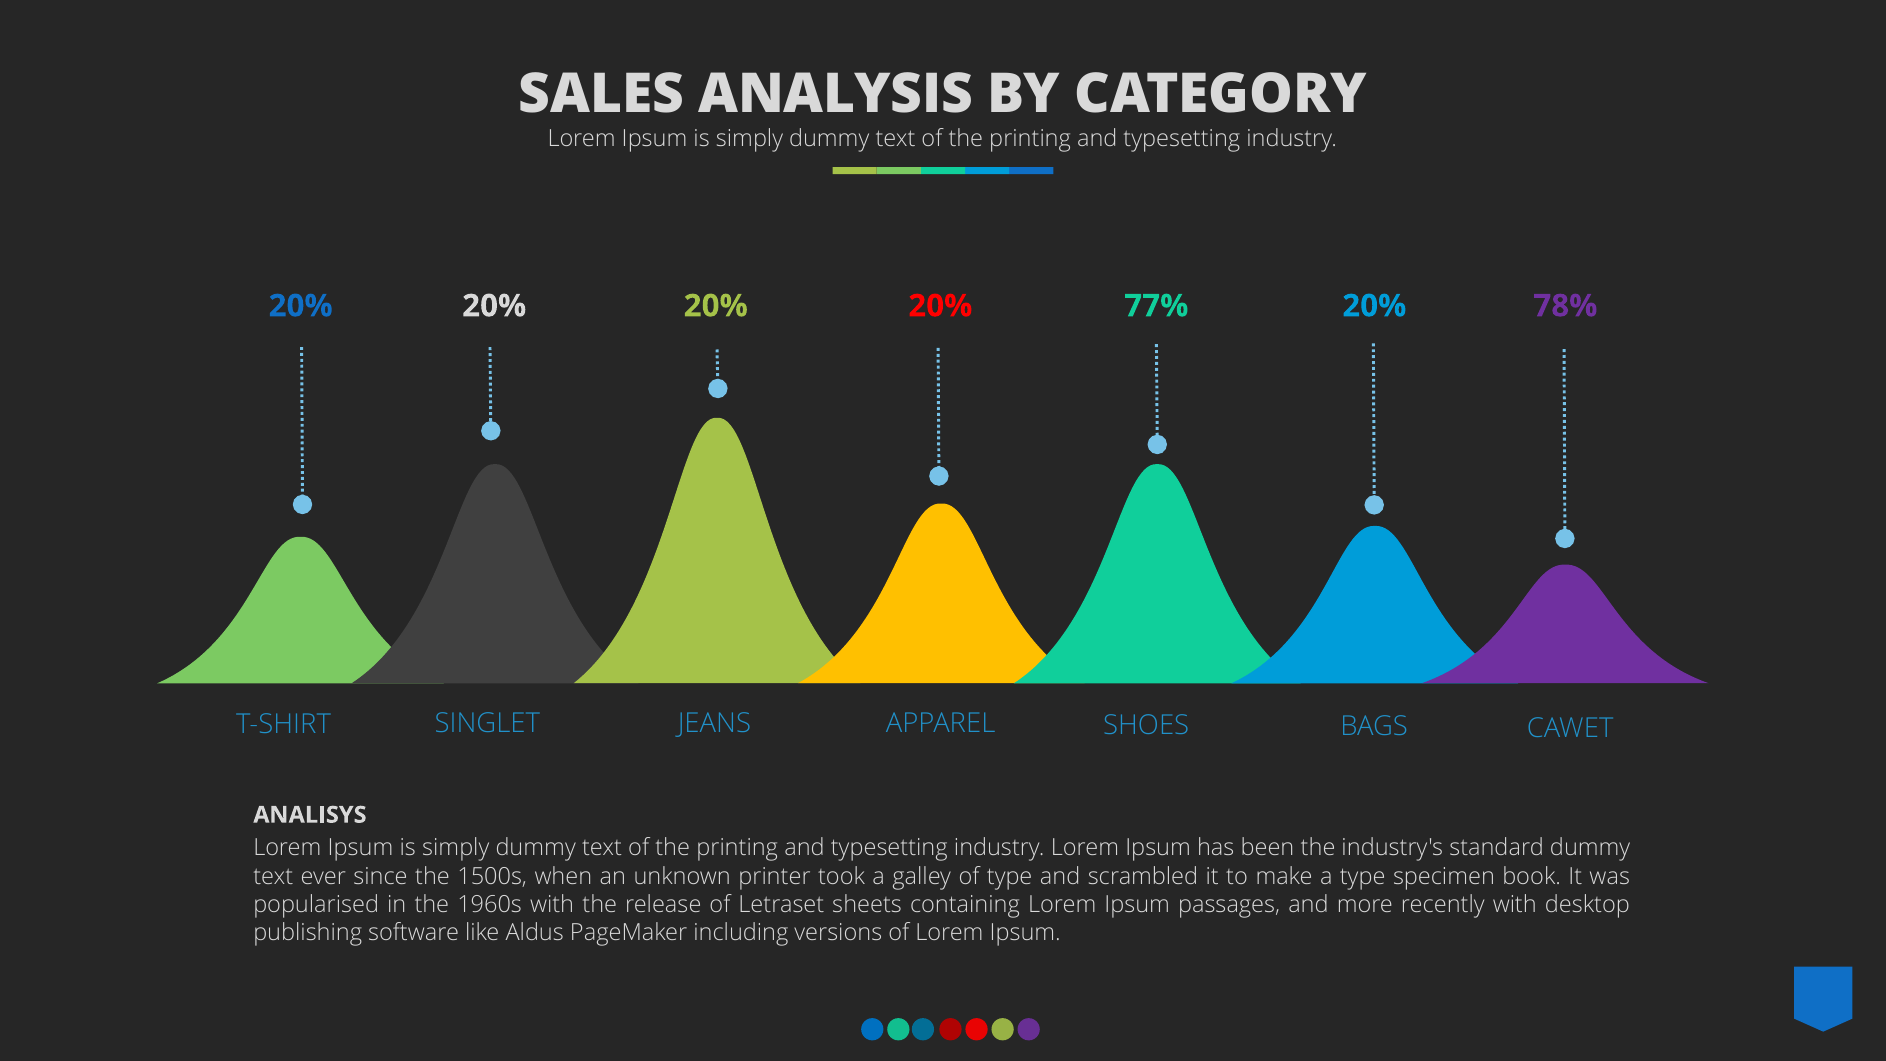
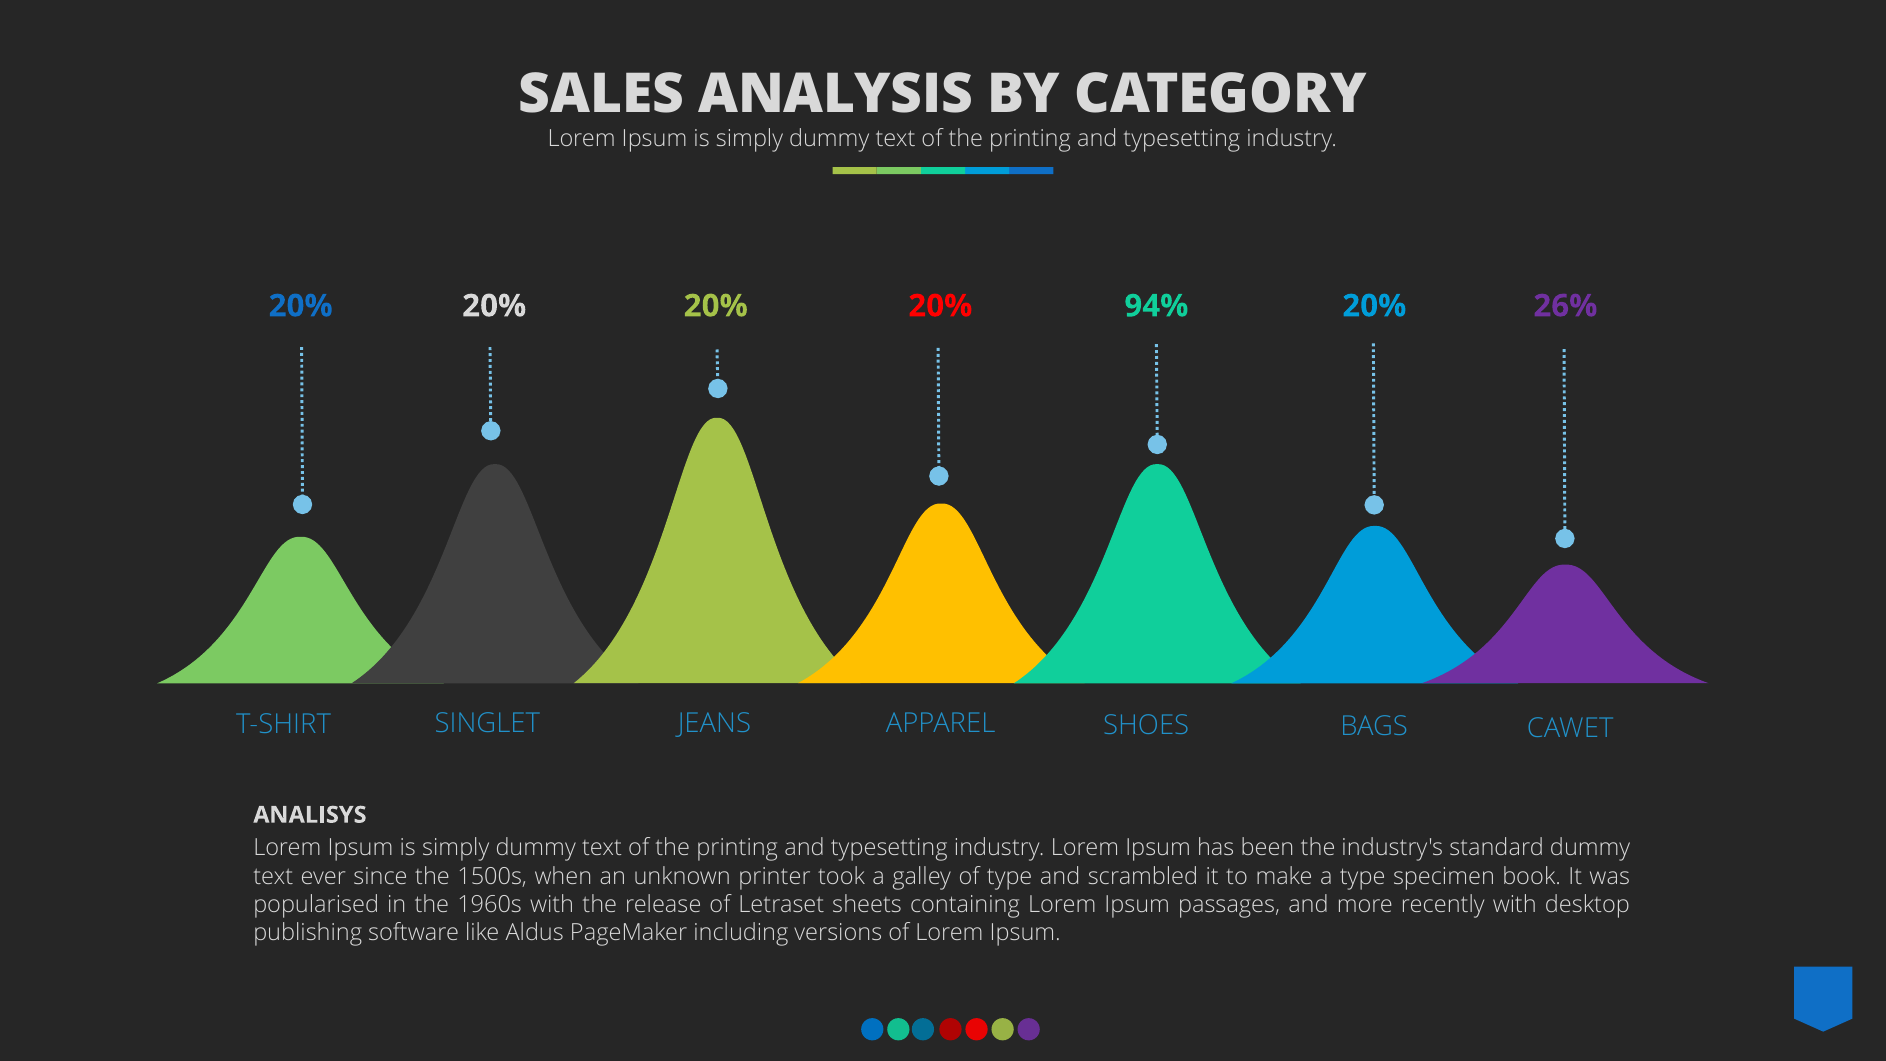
77%: 77% -> 94% (1156, 306)
78%: 78% -> 26% (1565, 306)
